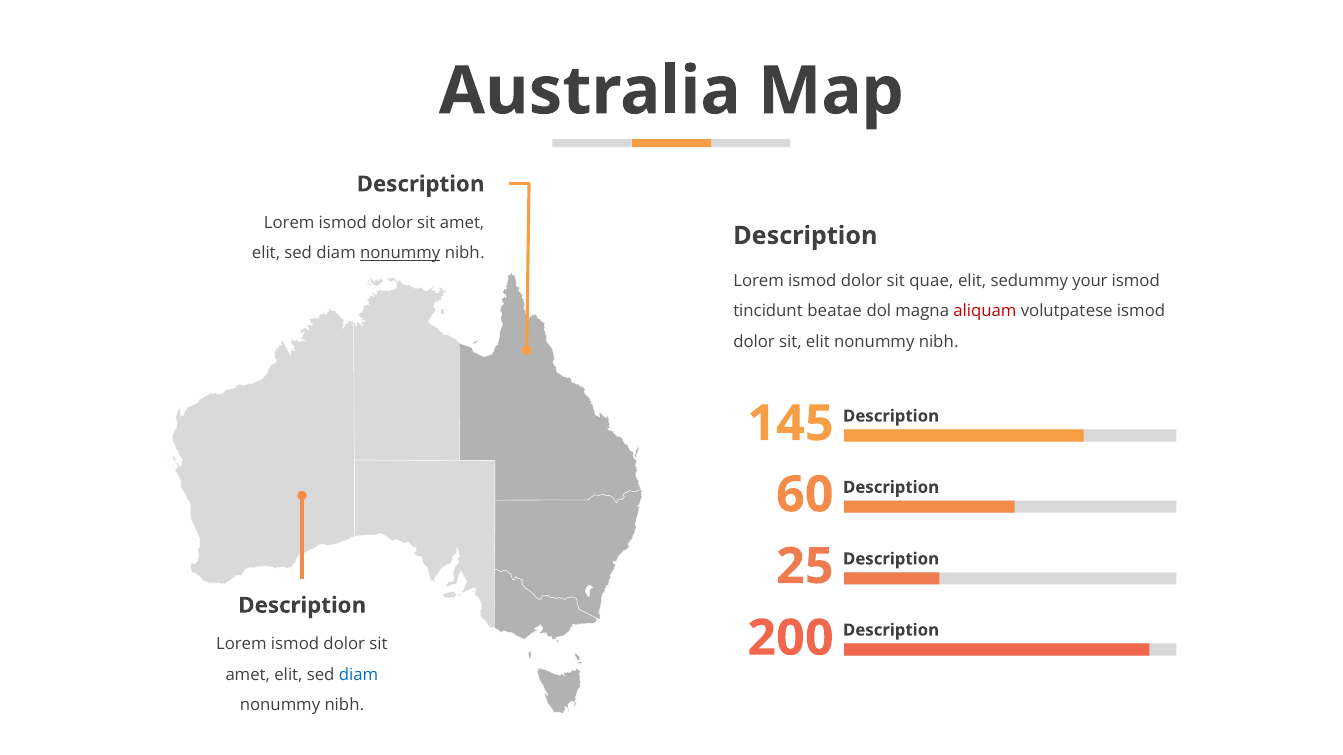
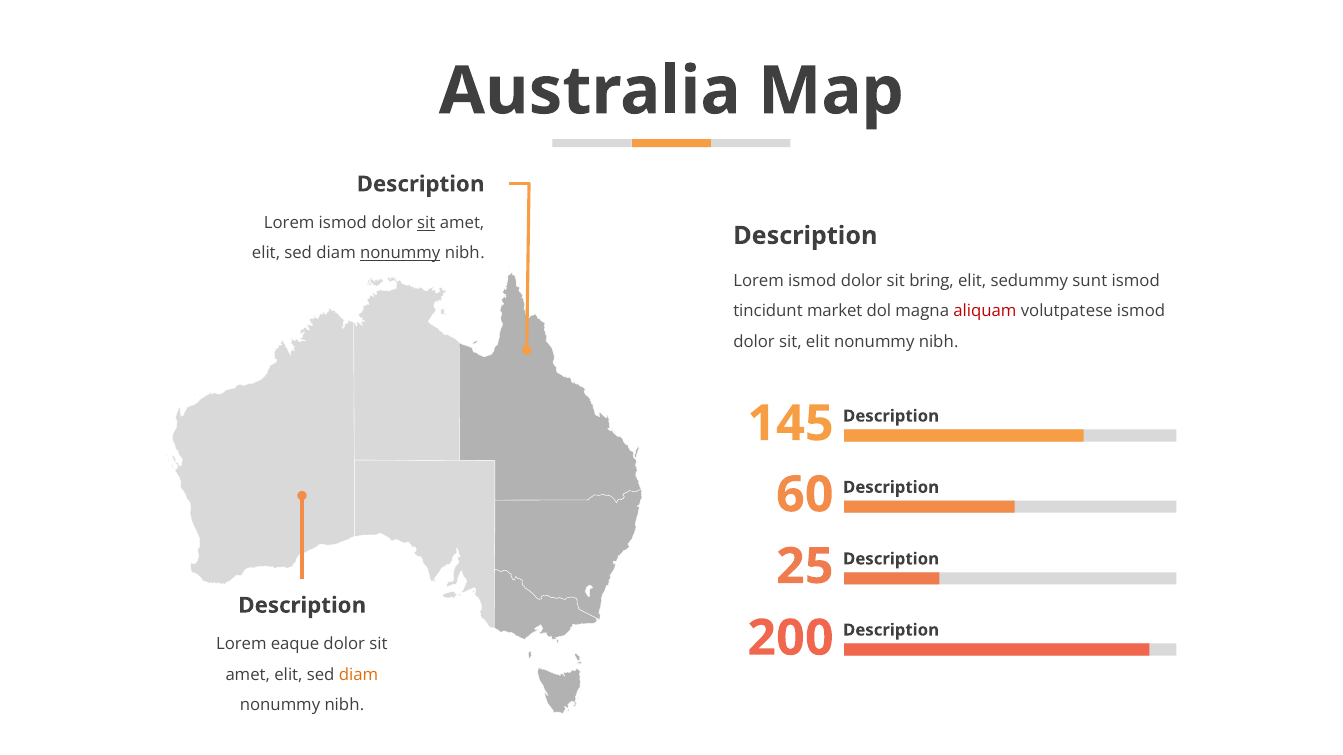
sit underline: none -> present (426, 223)
quae: quae -> bring (932, 281)
your: your -> sunt (1090, 281)
beatae: beatae -> market (835, 312)
ismod: ismod -> eaque (295, 645)
diam colour: blue -> orange (358, 675)
